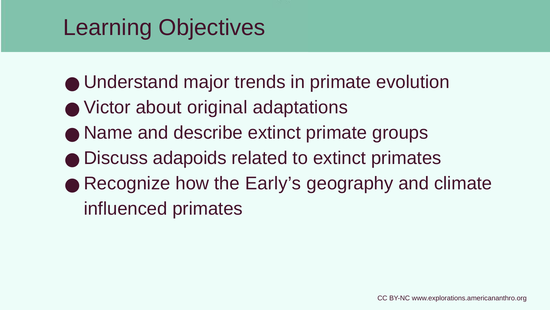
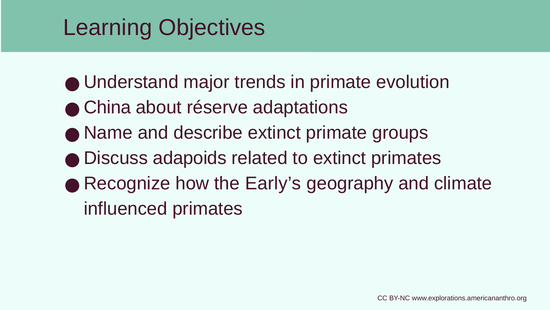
Victor: Victor -> China (107, 107)
original: original -> réserve (217, 107)
